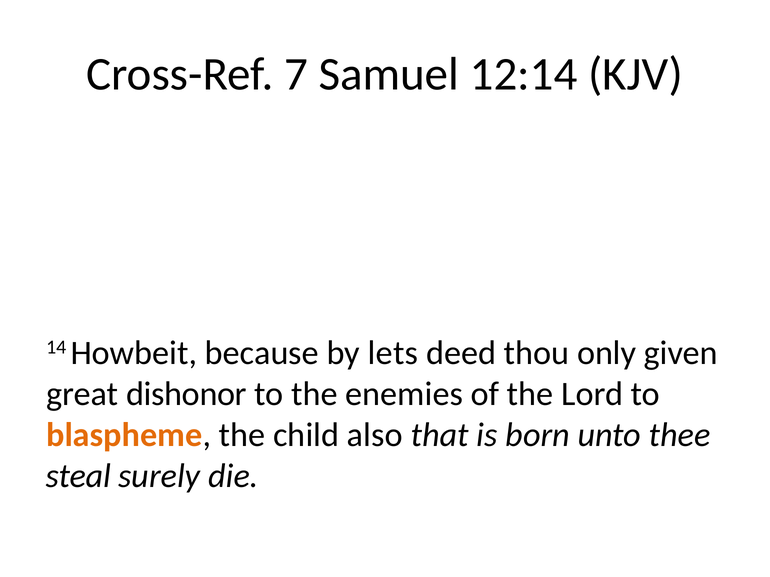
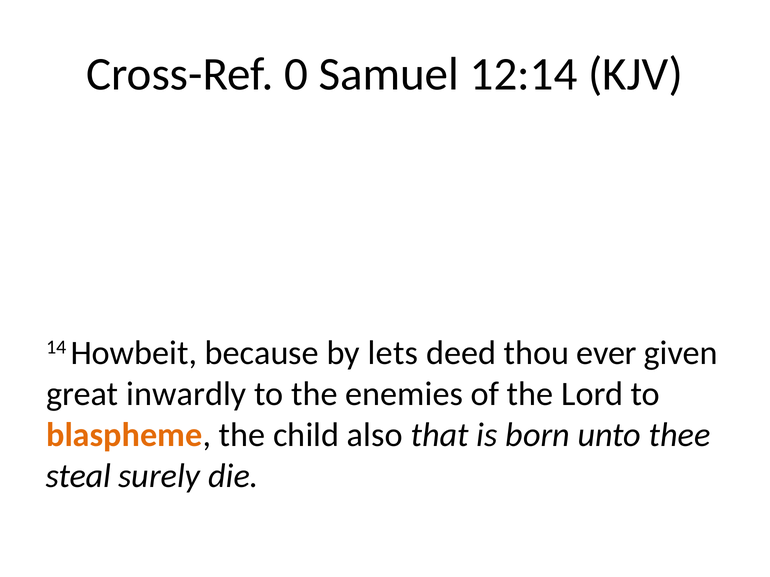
7: 7 -> 0 (296, 75)
only: only -> ever (607, 353)
dishonor: dishonor -> inwardly (186, 394)
